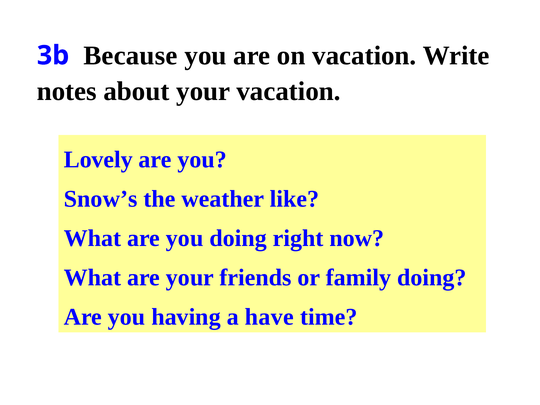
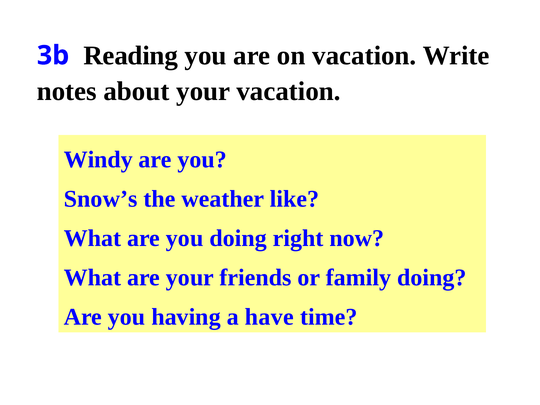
Because: Because -> Reading (131, 55)
Lovely: Lovely -> Windy (98, 159)
